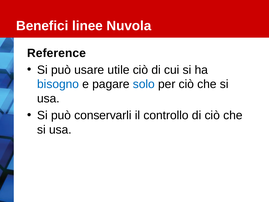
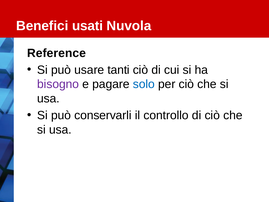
linee: linee -> usati (88, 26)
utile: utile -> tanti (119, 70)
bisogno colour: blue -> purple (58, 84)
